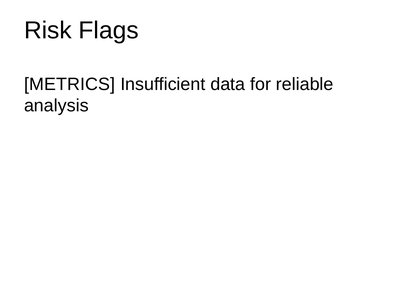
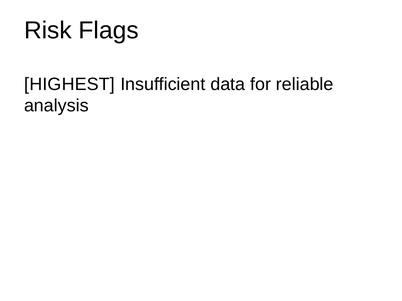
METRICS: METRICS -> HIGHEST (70, 84)
